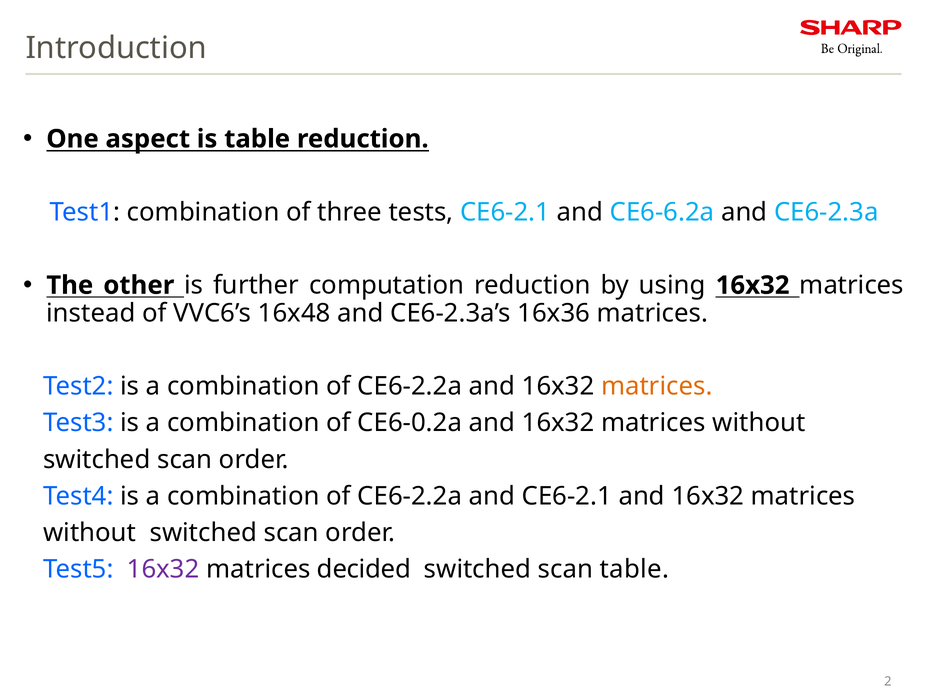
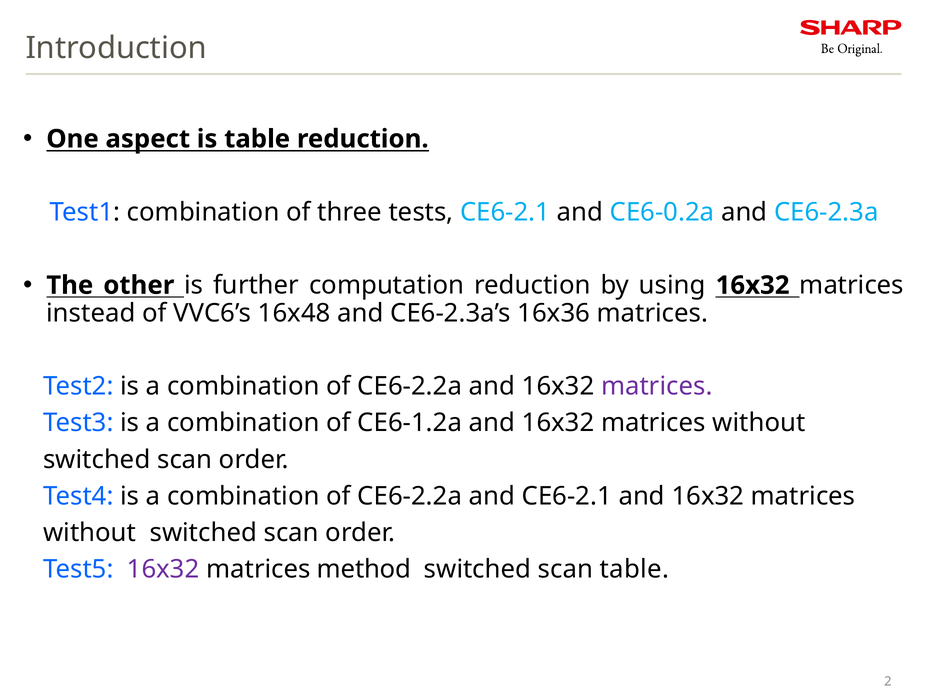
CE6-6.2a: CE6-6.2a -> CE6-0.2a (662, 212)
matrices colour: orange -> purple (657, 386)
CE6-0.2a: CE6-0.2a -> CE6-1.2a (410, 423)
decided: decided -> method (364, 569)
